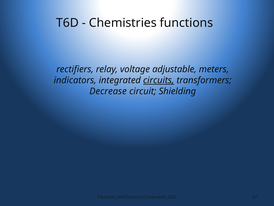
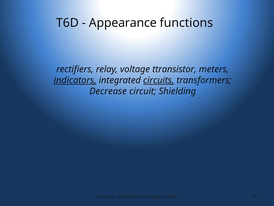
Chemistries: Chemistries -> Appearance (123, 23)
adjustable: adjustable -> ttransistor (174, 69)
indicators underline: none -> present (75, 80)
